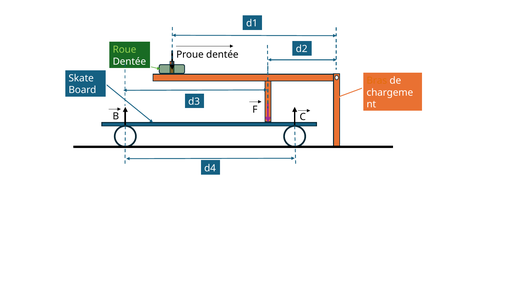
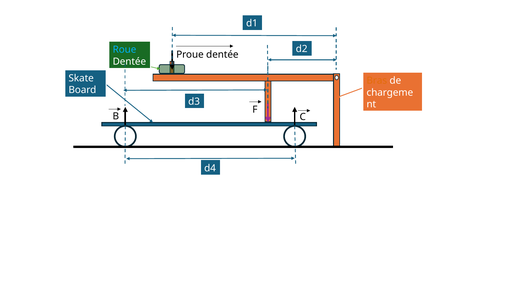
Roue colour: light green -> light blue (125, 50)
